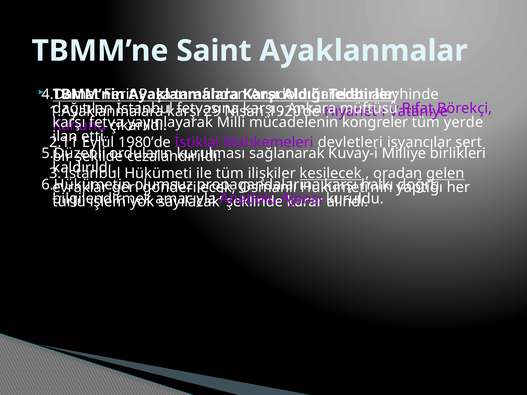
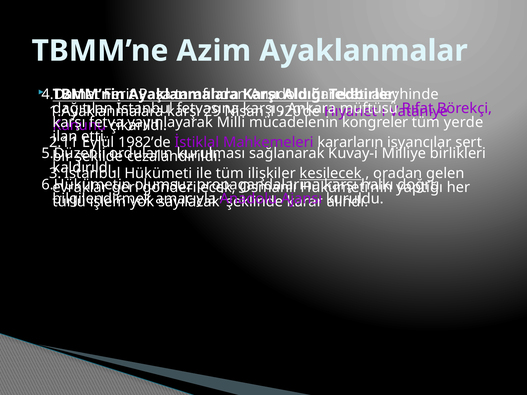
Saint: Saint -> Azim (214, 51)
1980’de: 1980’de -> 1982’de (145, 142)
devletleri: devletleri -> kararların (350, 142)
gelen underline: present -> none (445, 173)
